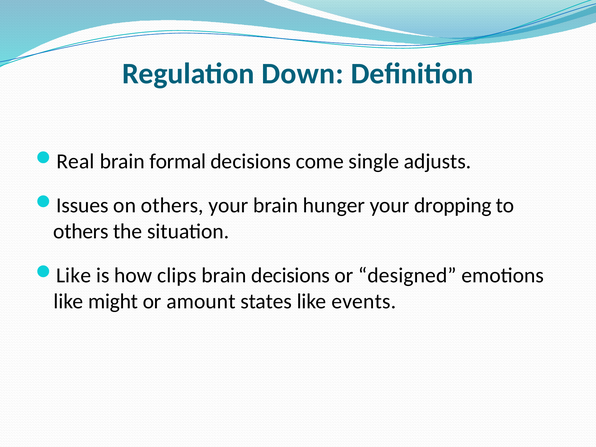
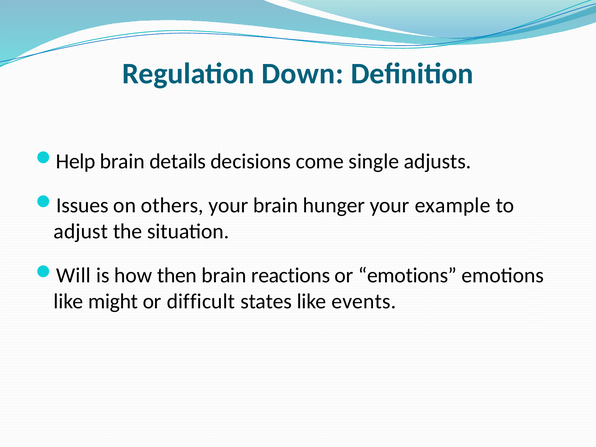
Real: Real -> Help (76, 161)
formal: formal -> details (178, 161)
dropping: dropping -> example (453, 206)
others: others -> adjust (81, 231)
Like: Like -> Will (74, 275)
clips: clips -> then (177, 275)
brain decisions: decisions -> reactions (291, 275)
or designed: designed -> emotions (408, 275)
amount: amount -> difficult (201, 301)
